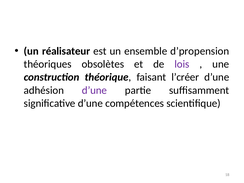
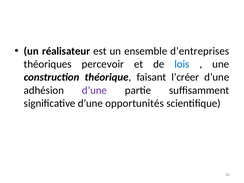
d’propension: d’propension -> d’entreprises (200, 51)
obsolètes: obsolètes -> percevoir (103, 64)
lois colour: purple -> blue (182, 64)
compétences: compétences -> opportunités (135, 103)
